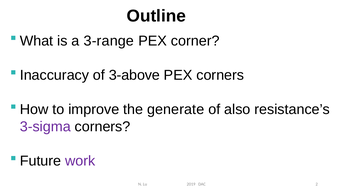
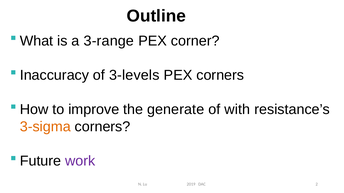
3-above: 3-above -> 3-levels (134, 75)
also: also -> with (237, 110)
3-sigma colour: purple -> orange (45, 127)
